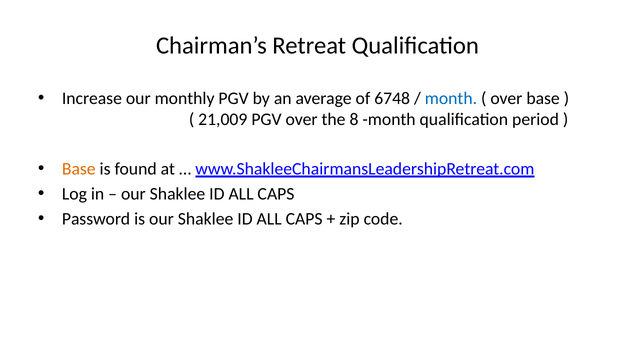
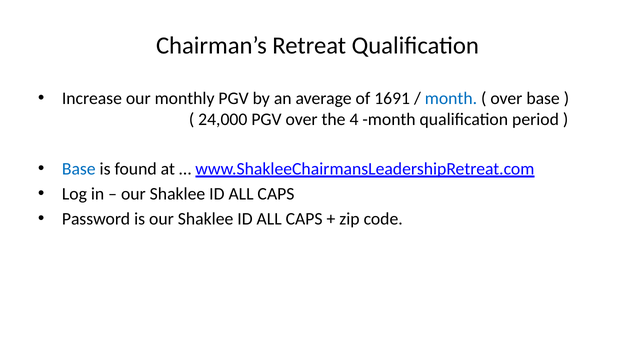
6748: 6748 -> 1691 (392, 98)
21,009: 21,009 -> 24,000 (223, 120)
8: 8 -> 4 (354, 120)
Base colour: orange -> blue (79, 169)
